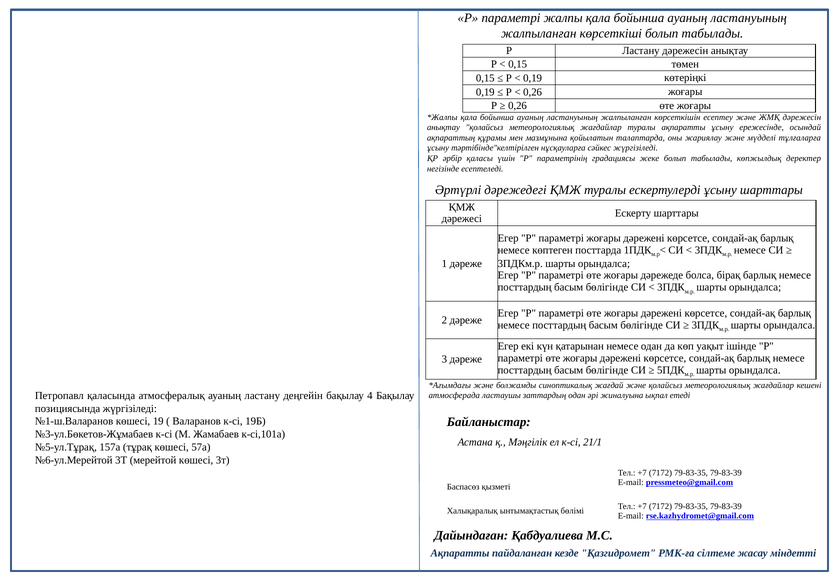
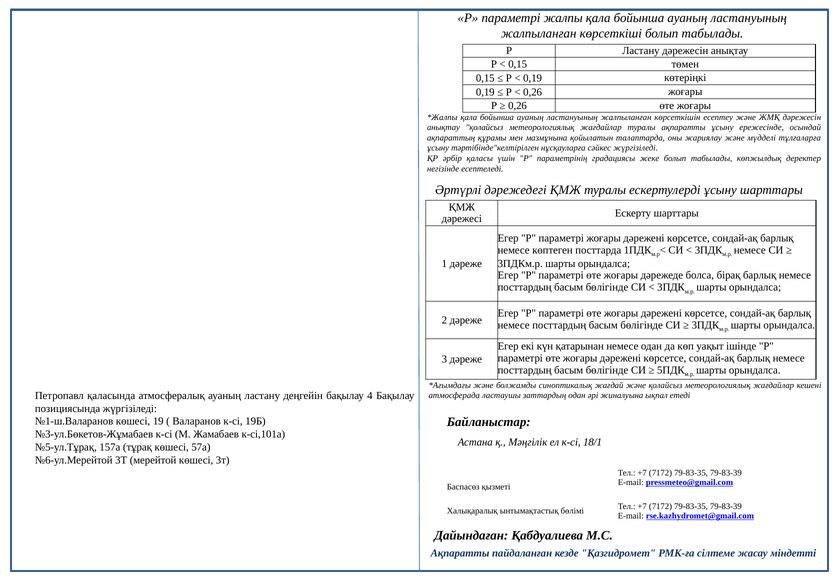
21/1: 21/1 -> 18/1 (593, 442)
